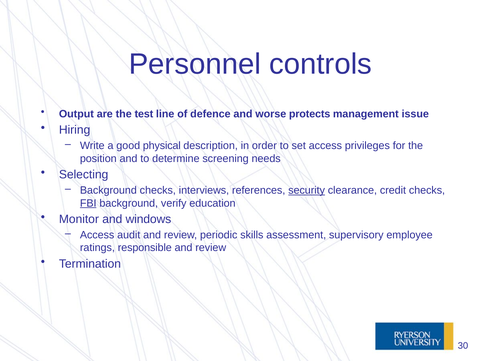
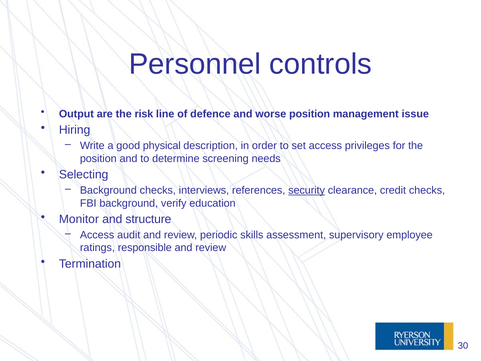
test: test -> risk (144, 114)
worse protects: protects -> position (310, 114)
FBI underline: present -> none (88, 203)
windows: windows -> structure (148, 219)
